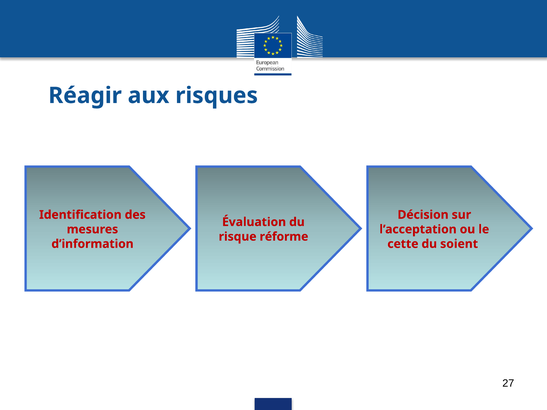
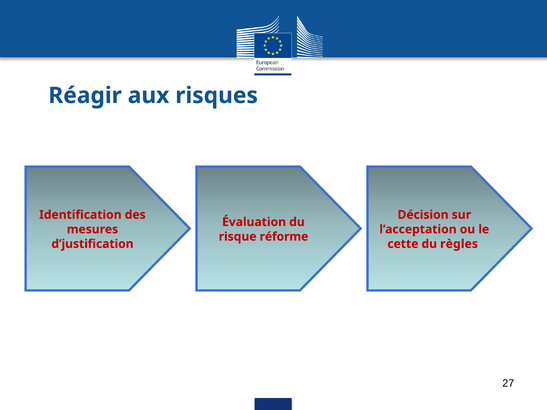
d’information: d’information -> d’justification (92, 244)
soient: soient -> règles (459, 244)
